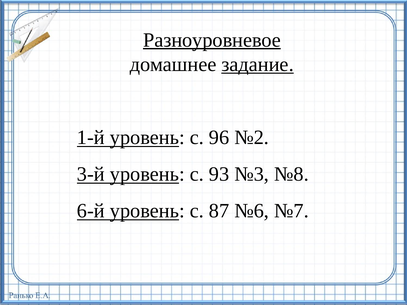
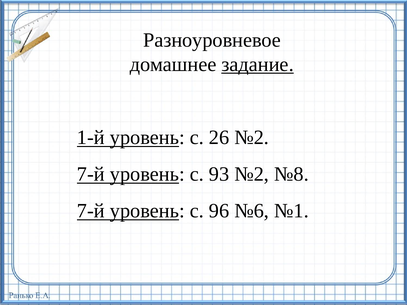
Разноуровневое underline: present -> none (212, 40)
96: 96 -> 26 (219, 138)
3-й: 3-й -> 7-й (91, 174)
93 №3: №3 -> №2 (252, 174)
6-й: 6-й -> 7-й (91, 211)
87: 87 -> 96 (219, 211)
№7: №7 -> №1 (291, 211)
